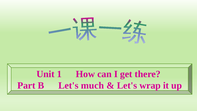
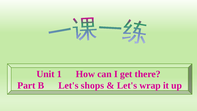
much: much -> shops (92, 85)
